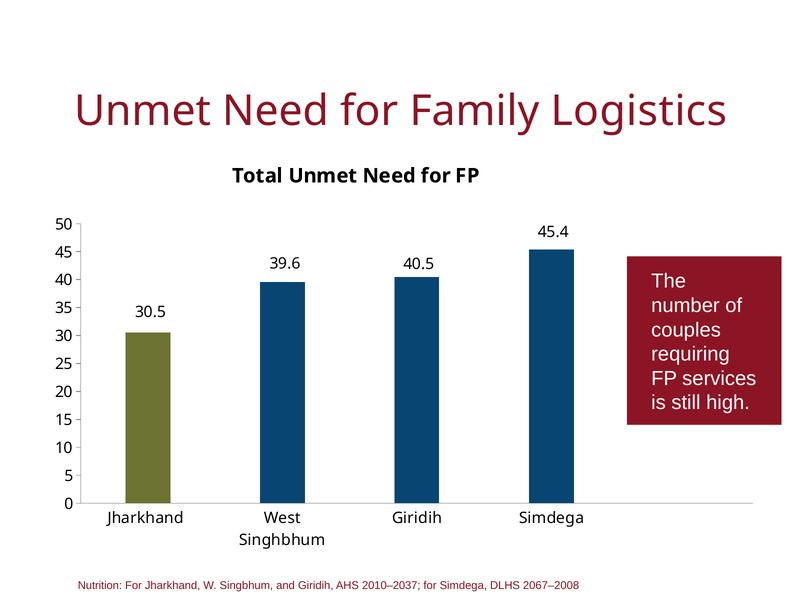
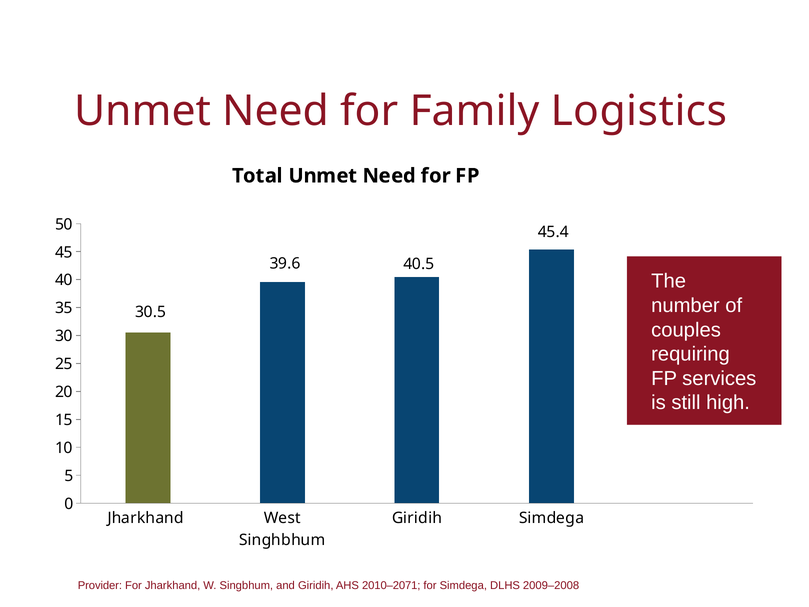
Nutrition: Nutrition -> Provider (100, 585)
2010–2037: 2010–2037 -> 2010–2071 (391, 585)
2067–2008: 2067–2008 -> 2009–2008 (551, 585)
